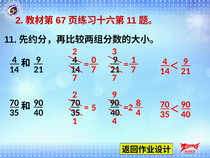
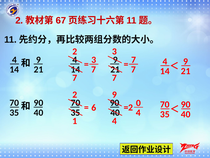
0: 0 -> 3 (94, 60)
1: 1 -> 7 (134, 60)
5: 5 -> 6 (94, 107)
8: 8 -> 0 (138, 103)
